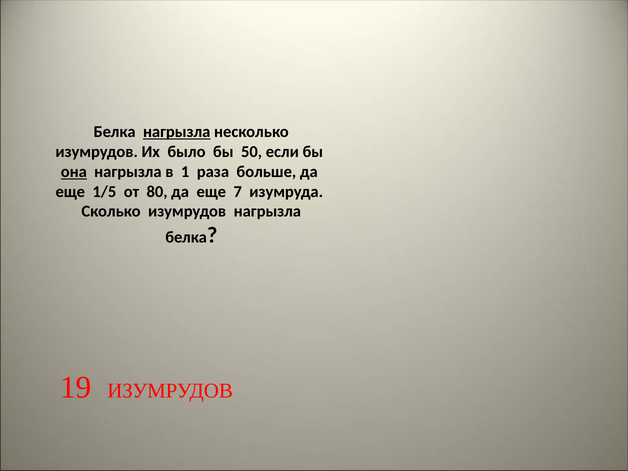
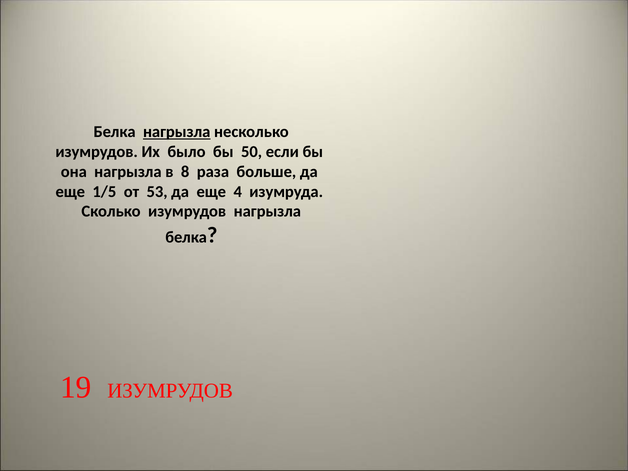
она underline: present -> none (74, 172)
1: 1 -> 8 (185, 172)
80: 80 -> 53 (157, 192)
7: 7 -> 4 (238, 192)
